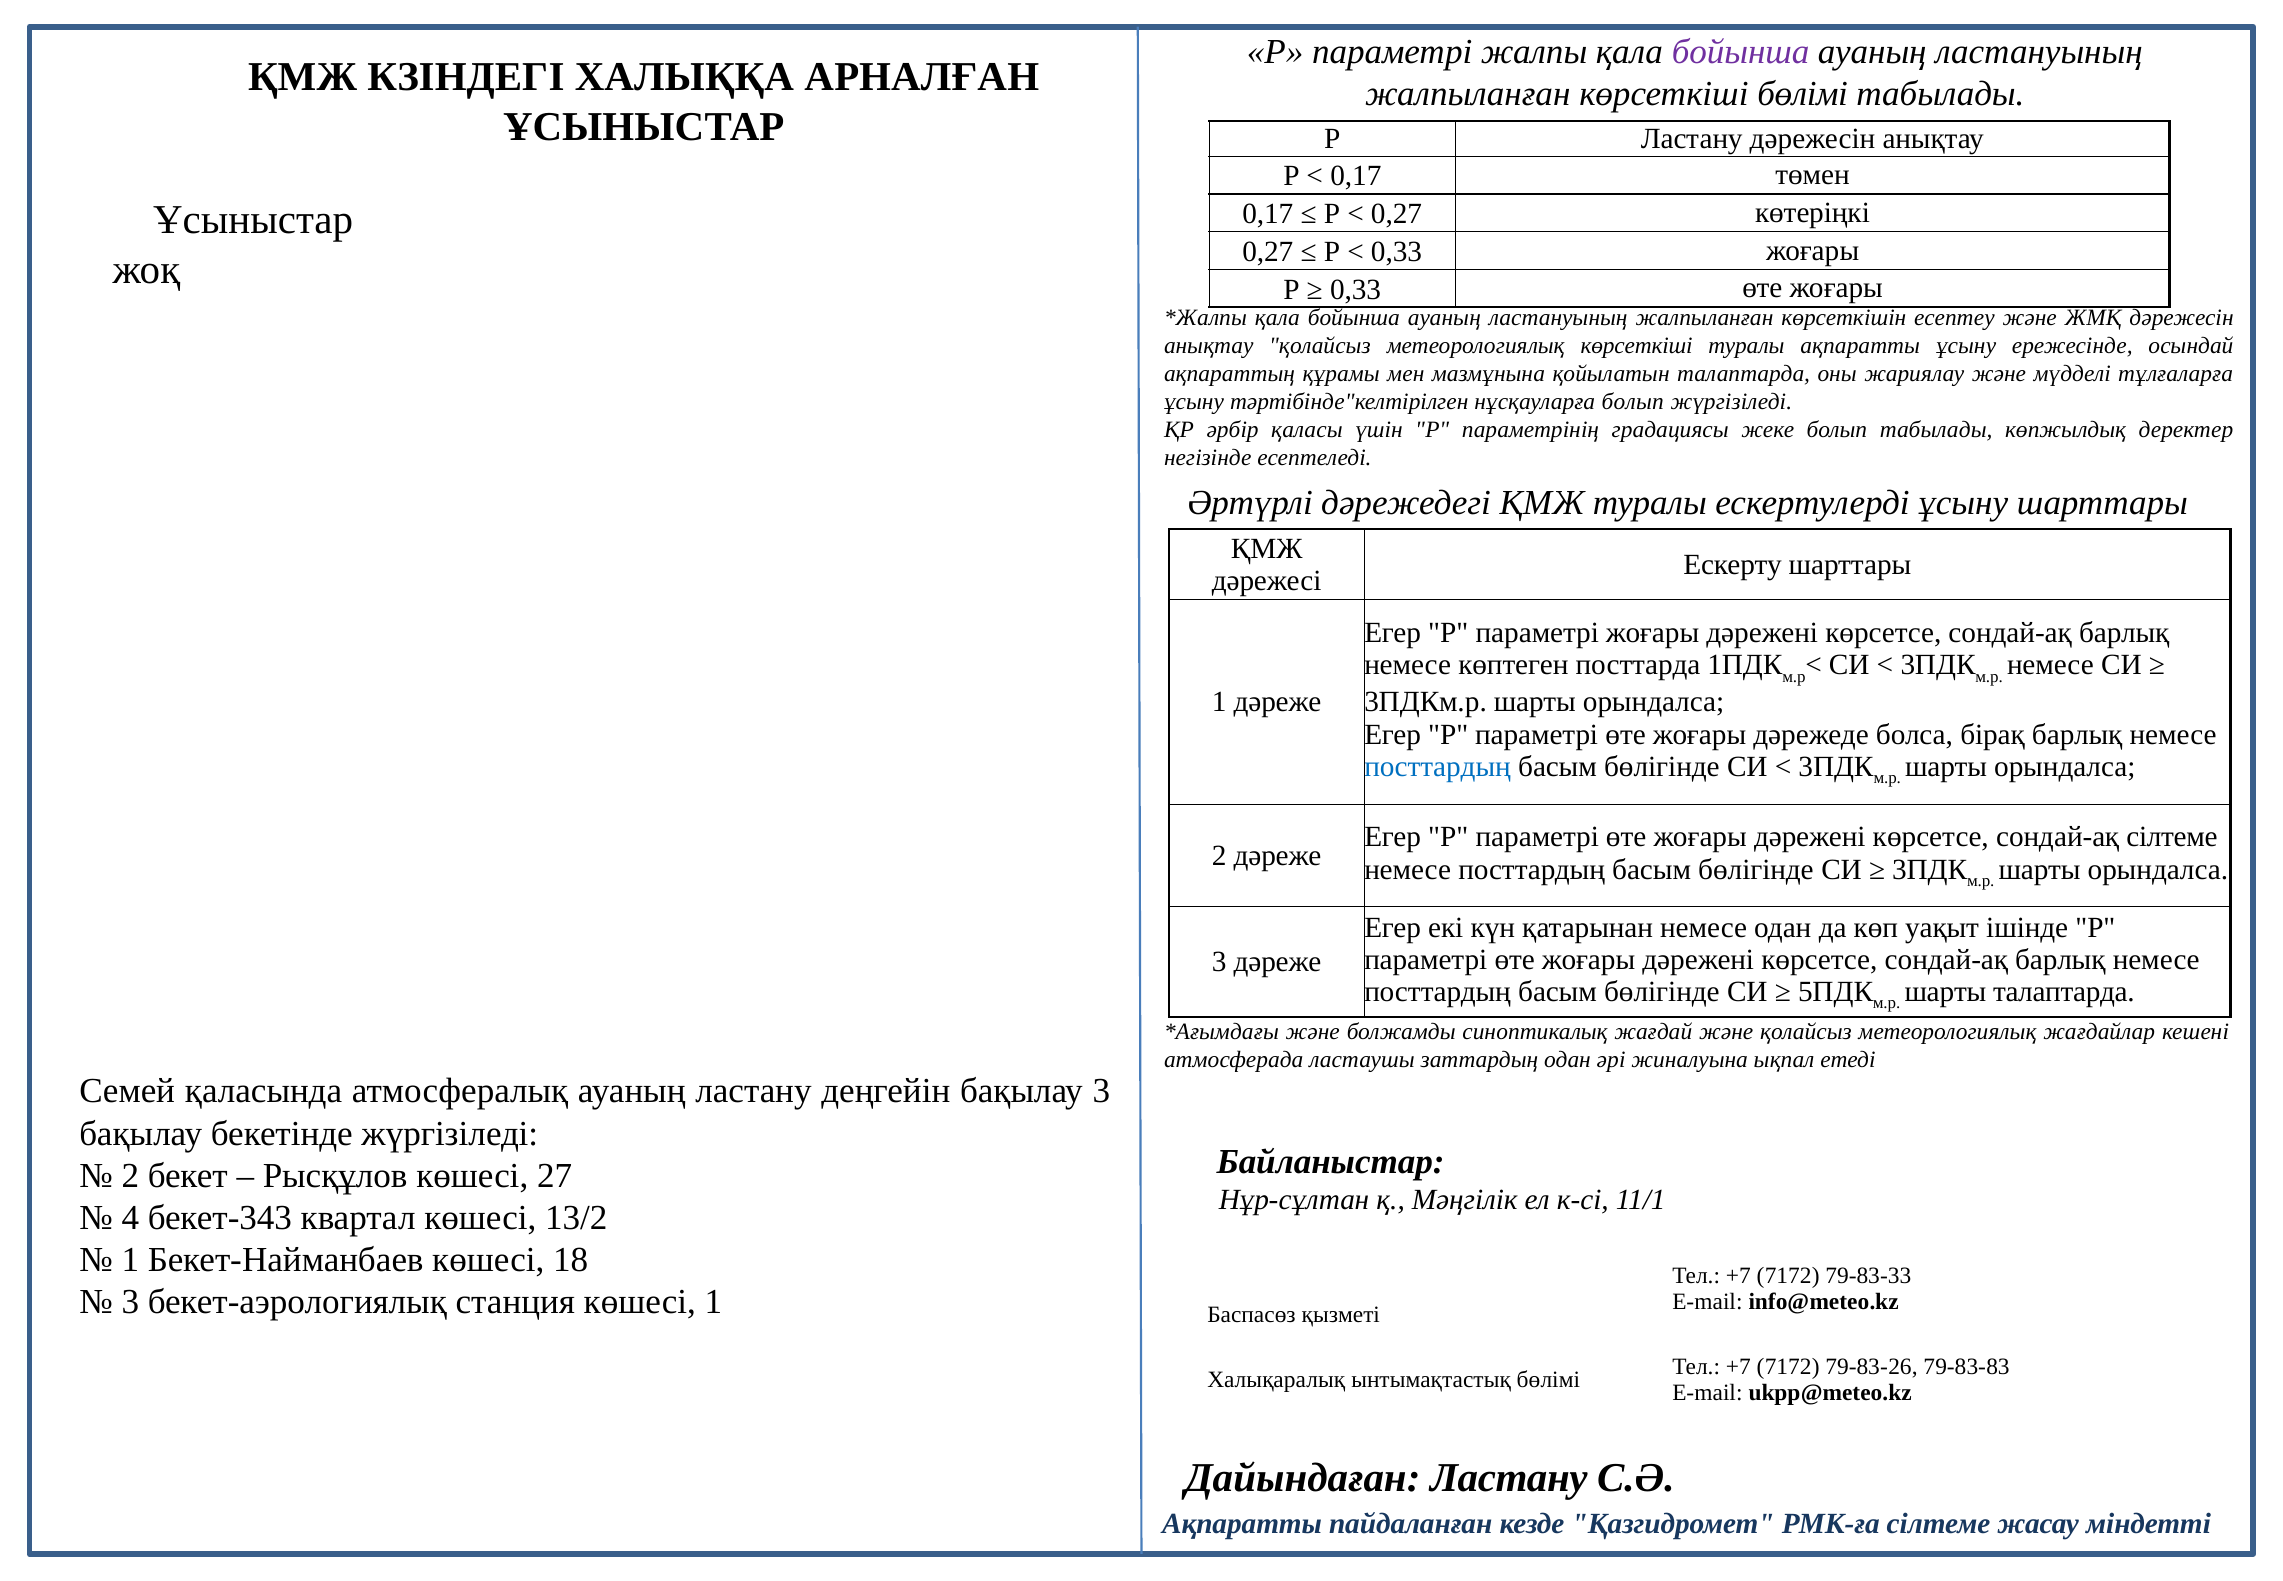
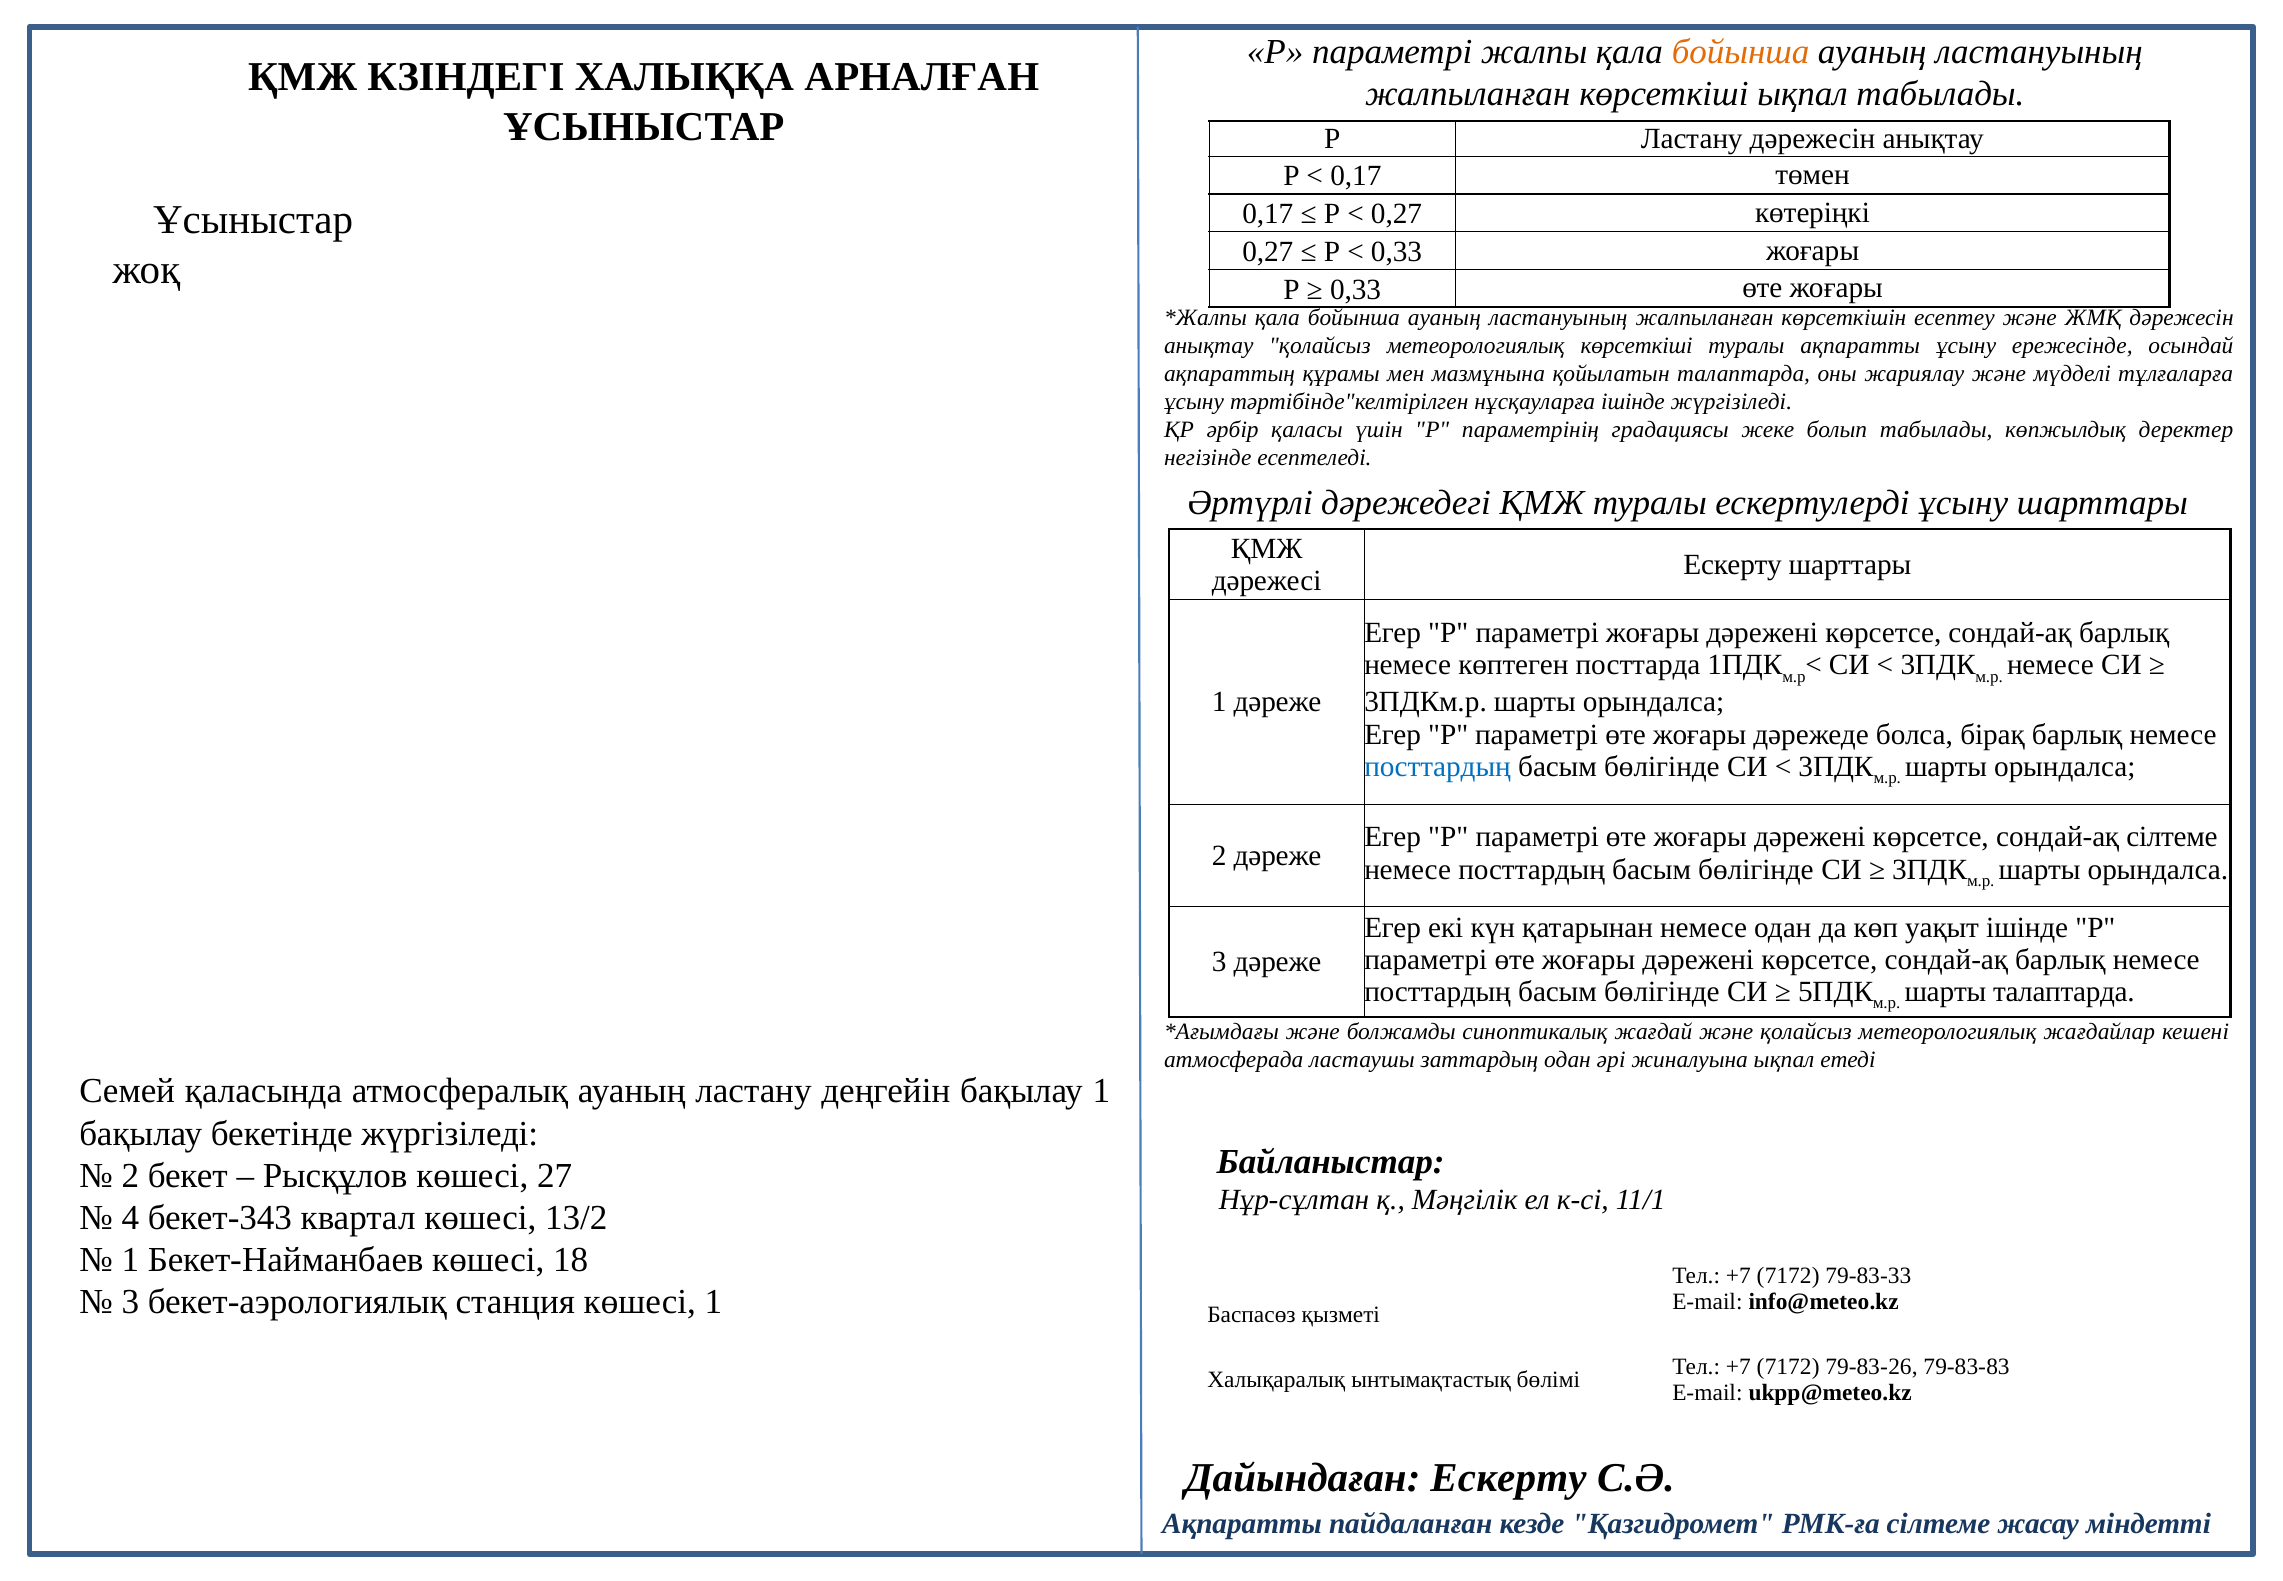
бойынша colour: purple -> orange (1741, 52)
көрсеткіші бөлімі: бөлімі -> ықпал (1802, 94)
нұсқауларға болып: болып -> ішінде (1633, 402)
бақылау 3: 3 -> 1 (1101, 1091)
Дайындаған Ластану: Ластану -> Ескерту (1508, 1478)
